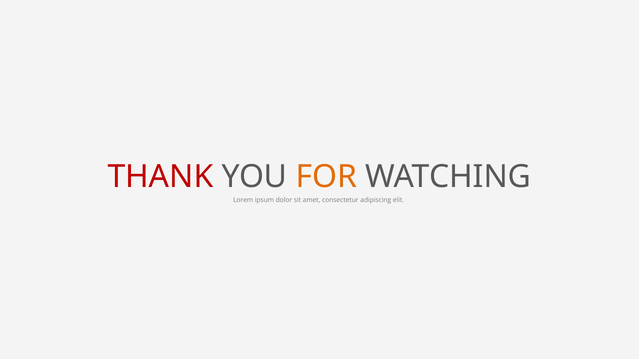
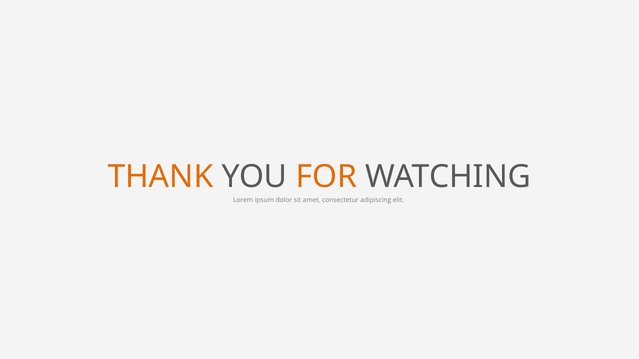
THANK colour: red -> orange (160, 177)
